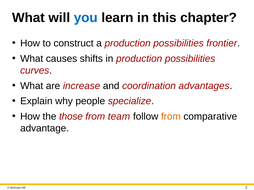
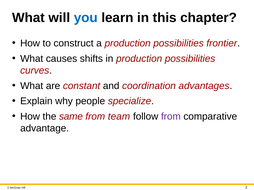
increase: increase -> constant (82, 86)
those: those -> same (71, 117)
from colour: orange -> purple (171, 117)
